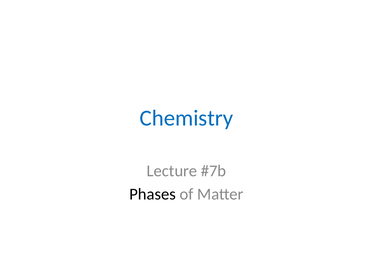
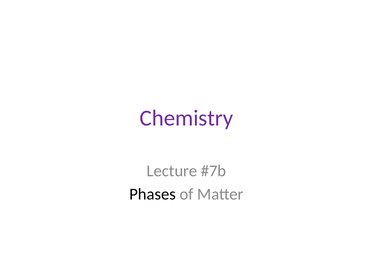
Chemistry colour: blue -> purple (186, 118)
